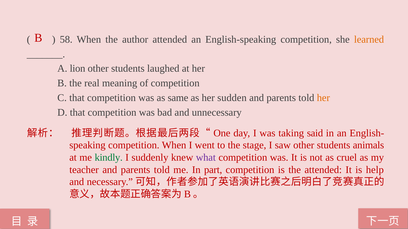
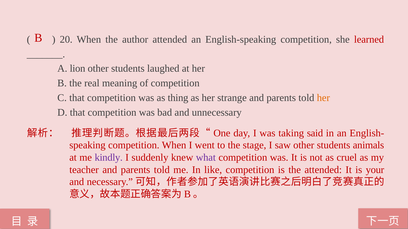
58: 58 -> 20 (66, 39)
learned colour: orange -> red (369, 39)
same: same -> thing (178, 98)
sudden: sudden -> strange (232, 98)
kindly colour: green -> purple (109, 158)
part: part -> like (213, 170)
help: help -> your (375, 170)
